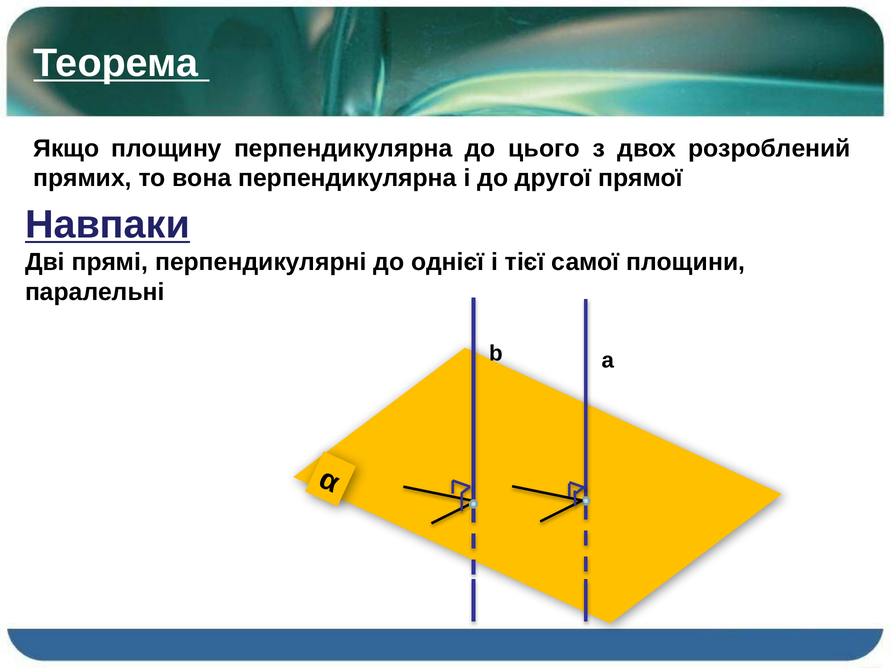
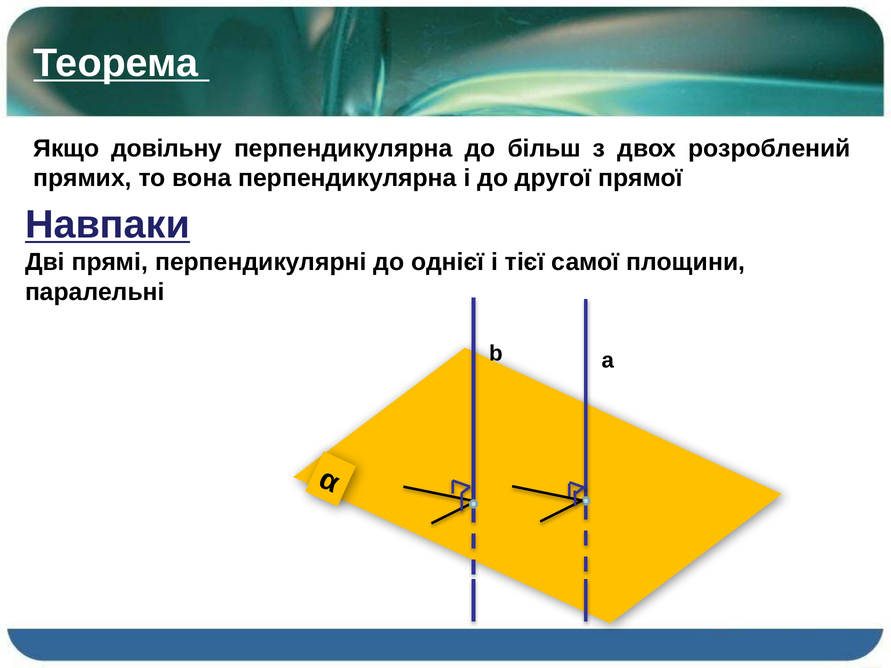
площину: площину -> довільну (167, 148)
цього: цього -> більш (544, 148)
